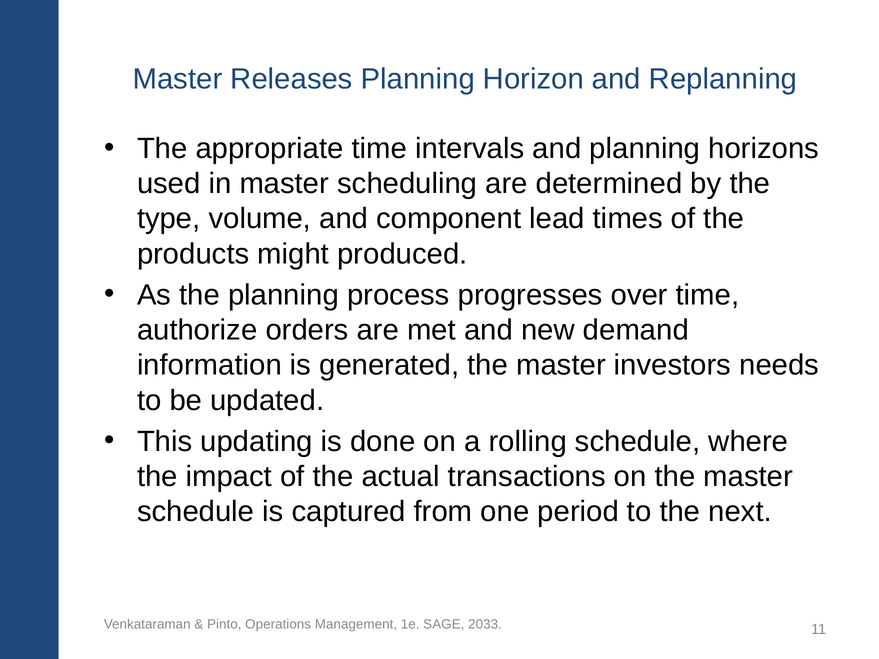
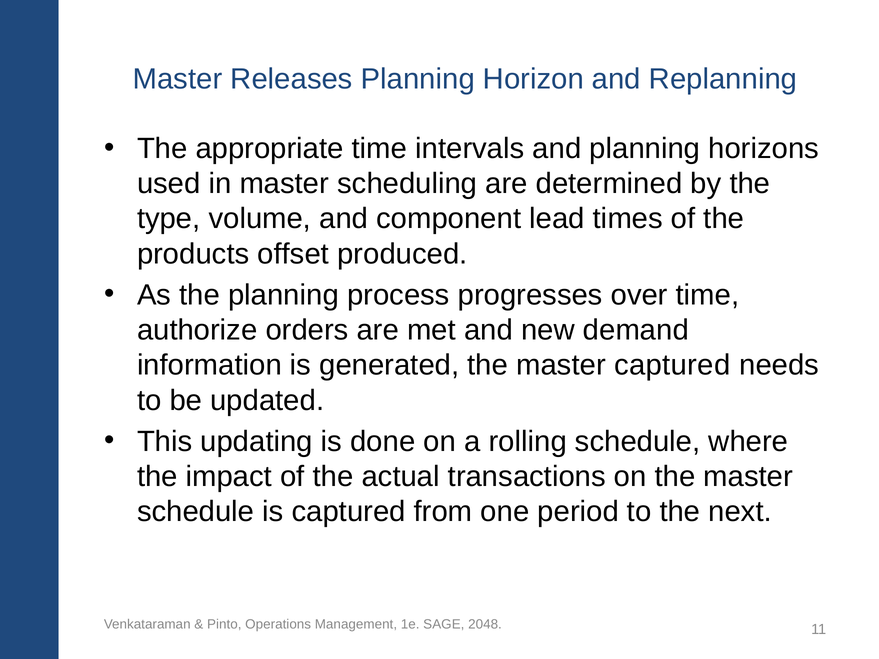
might: might -> offset (293, 254)
master investors: investors -> captured (672, 365)
2033: 2033 -> 2048 (485, 624)
